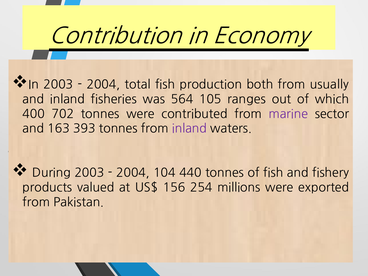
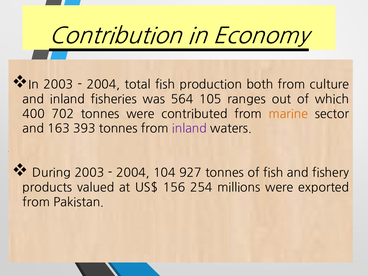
usually: usually -> culture (329, 85)
marine colour: purple -> orange (288, 114)
440: 440 -> 927 (190, 173)
